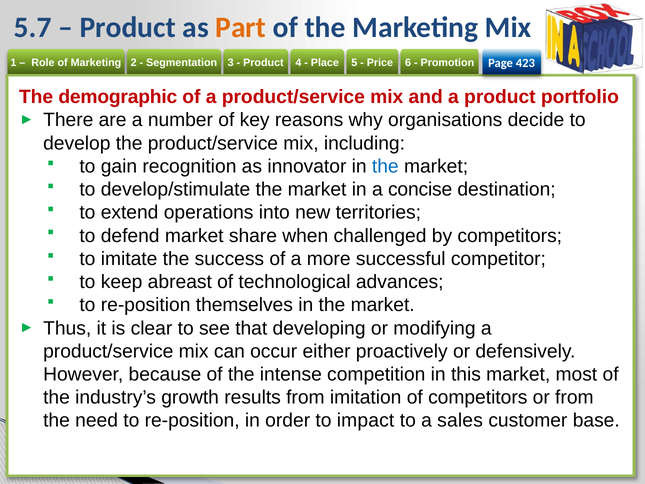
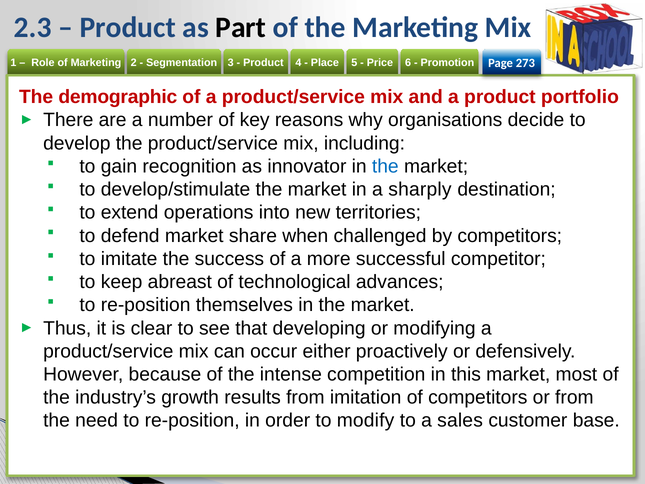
5.7: 5.7 -> 2.3 (33, 27)
Part colour: orange -> black (241, 27)
423: 423 -> 273 (525, 63)
concise: concise -> sharply (420, 189)
impact: impact -> modify (366, 420)
